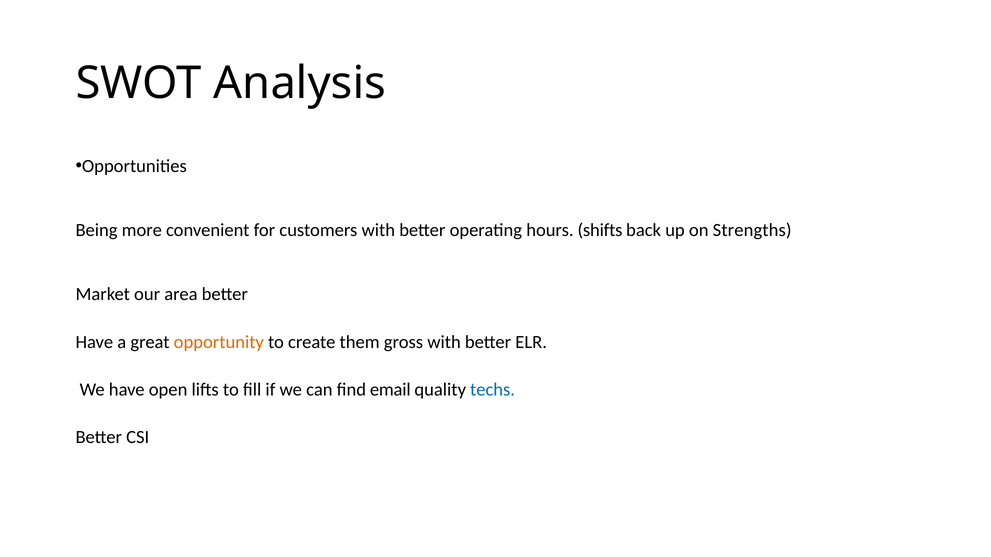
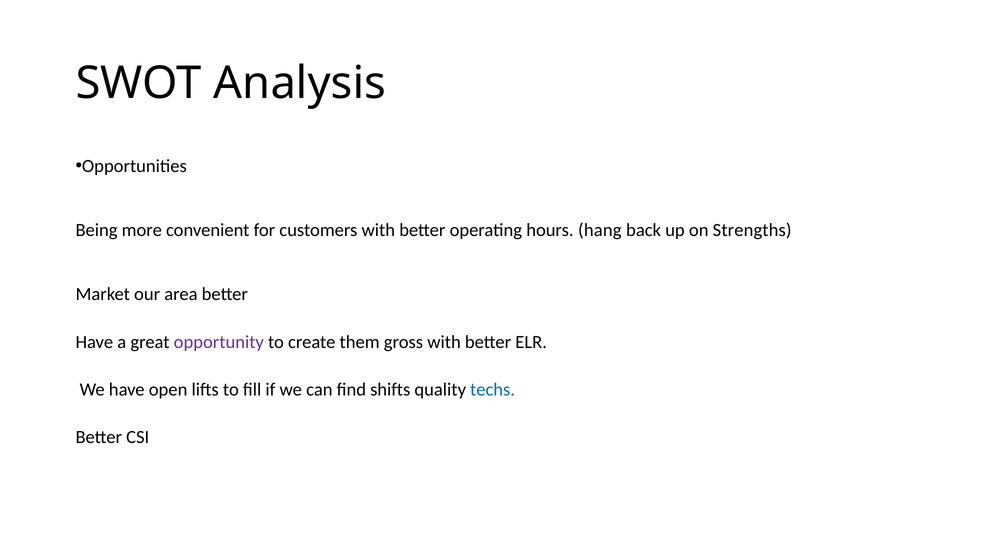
shifts: shifts -> hang (600, 230)
opportunity colour: orange -> purple (219, 342)
email: email -> shifts (390, 390)
